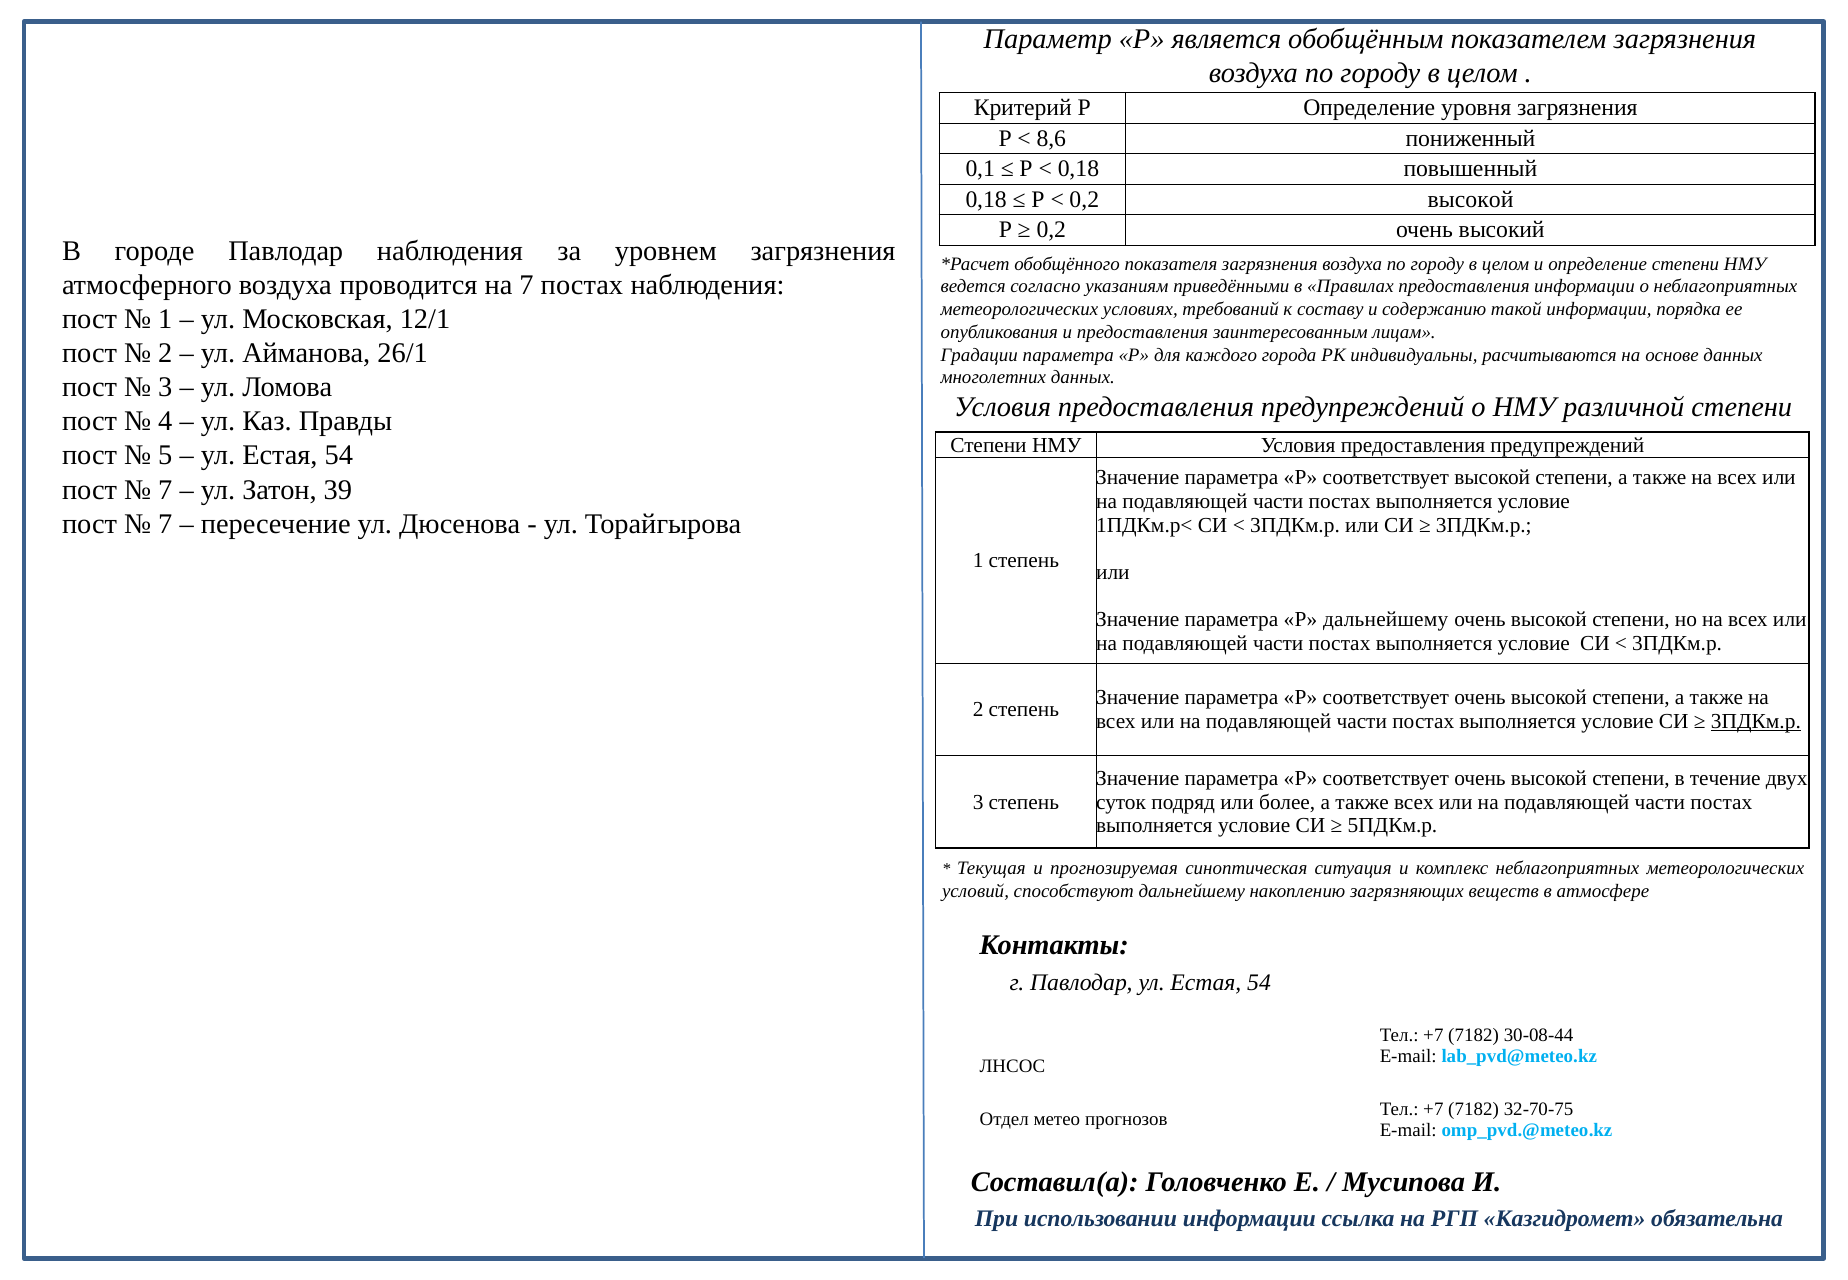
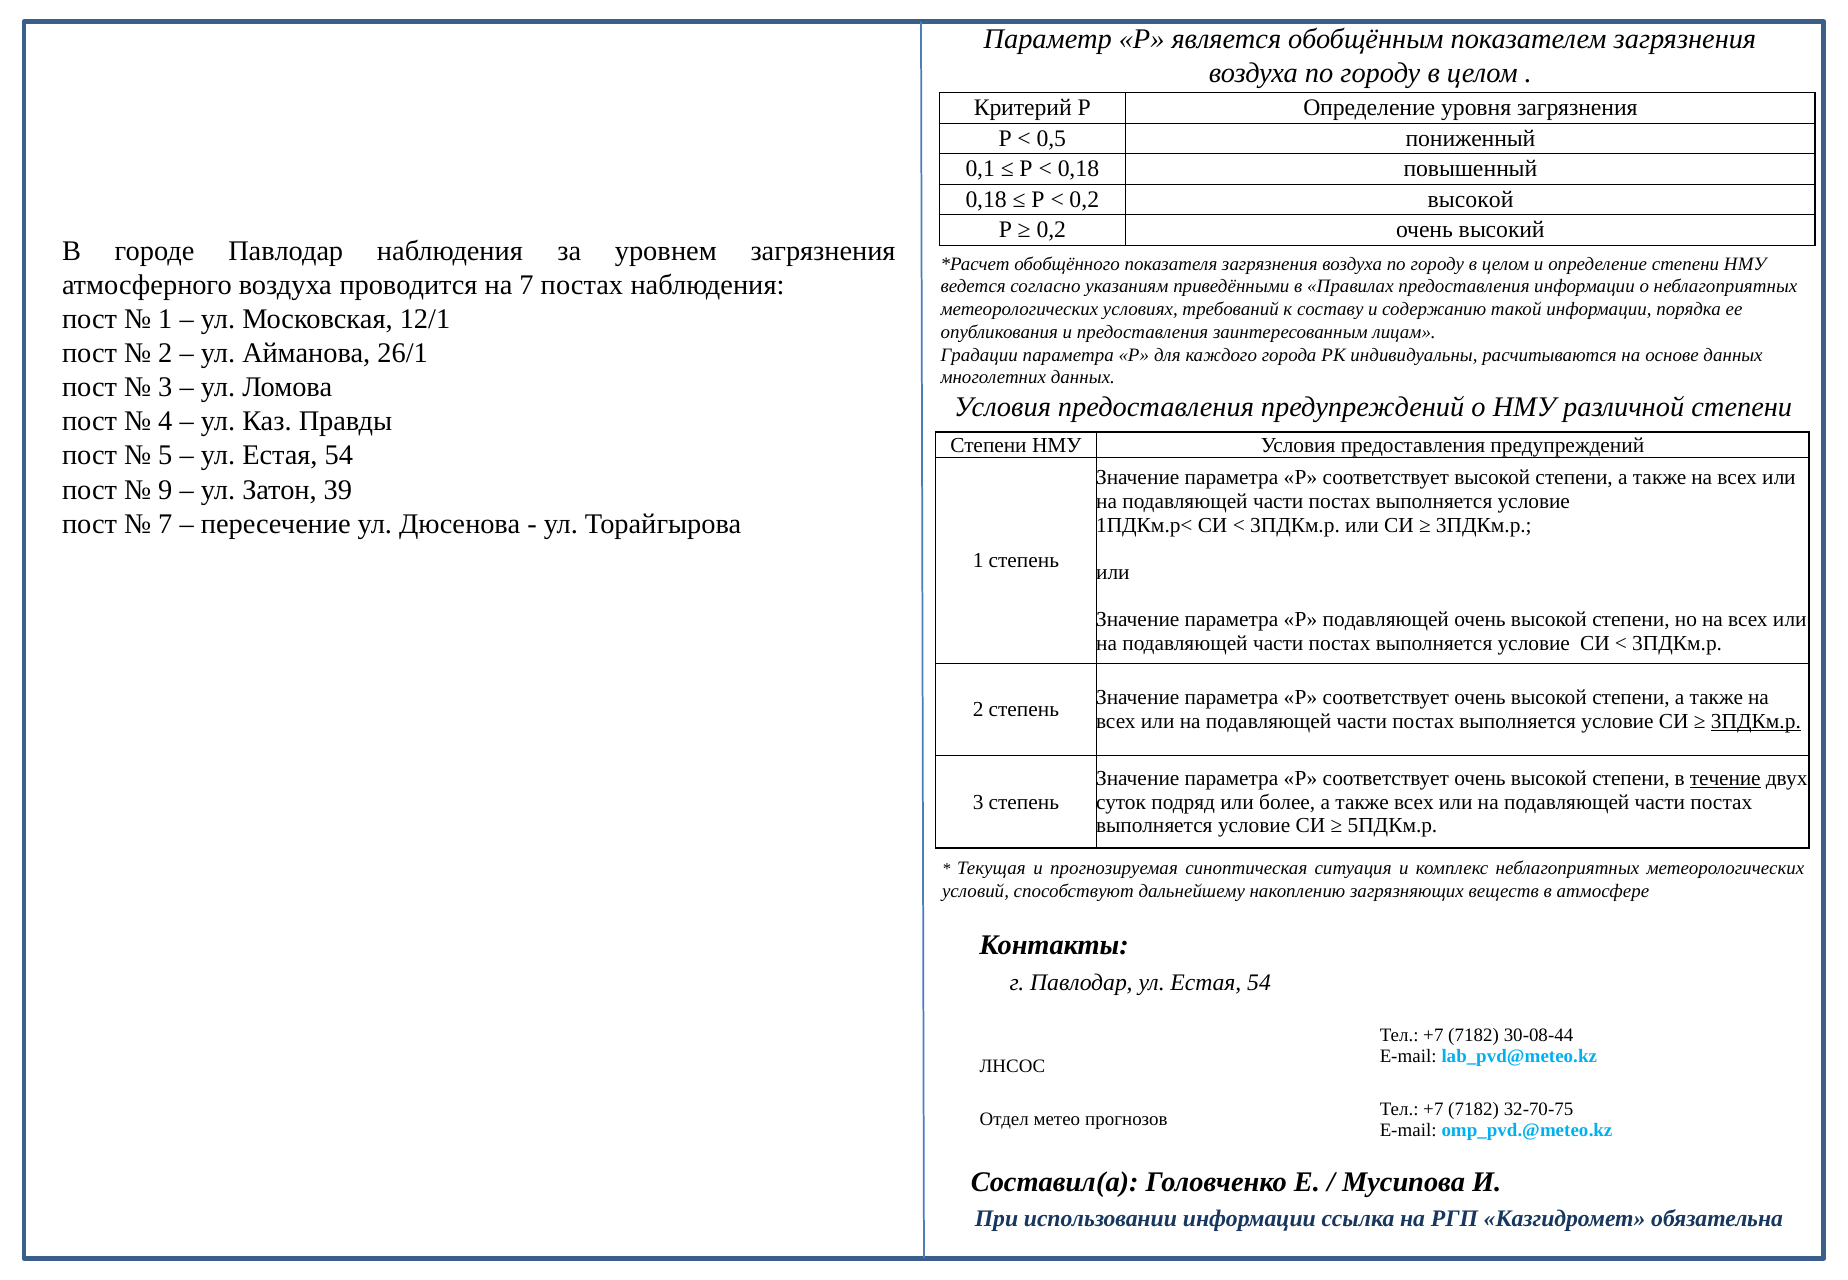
8,6: 8,6 -> 0,5 (1051, 138)
7: 7 -> 9 (165, 489)
Р дальнейшему: дальнейшему -> подавляющей (1386, 619)
течение underline: none -> present (1725, 778)
